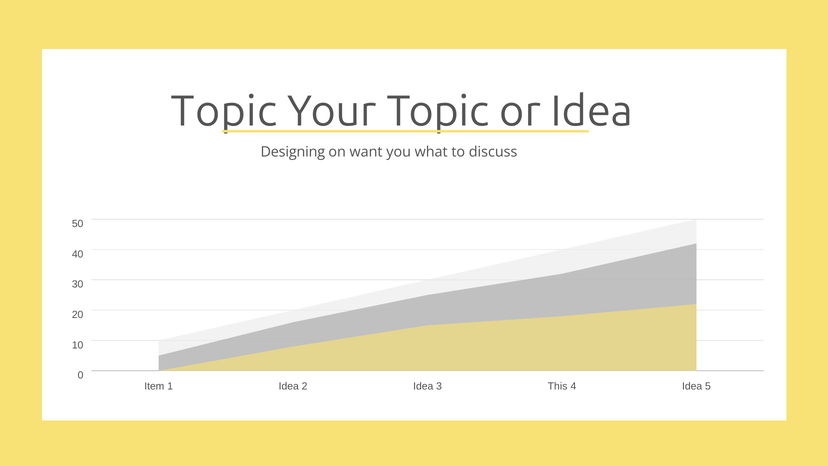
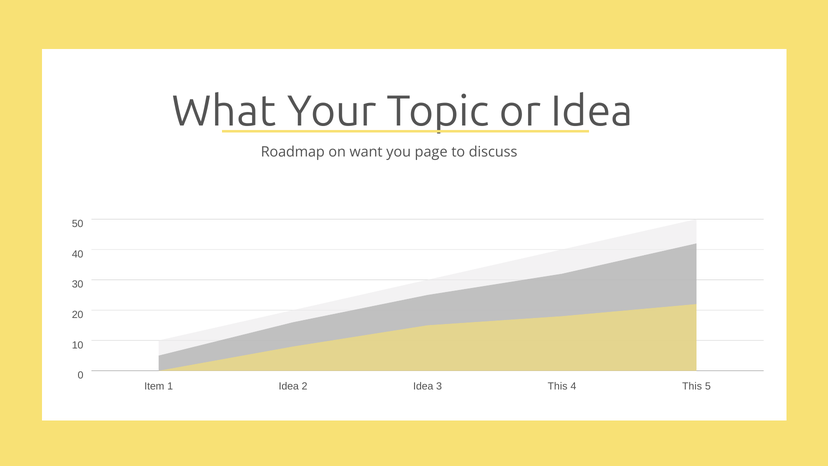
Topic: Topic -> What (224, 112)
Designing: Designing -> Roadmap (293, 152)
what: what -> page (431, 152)
4 Idea: Idea -> This (692, 386)
